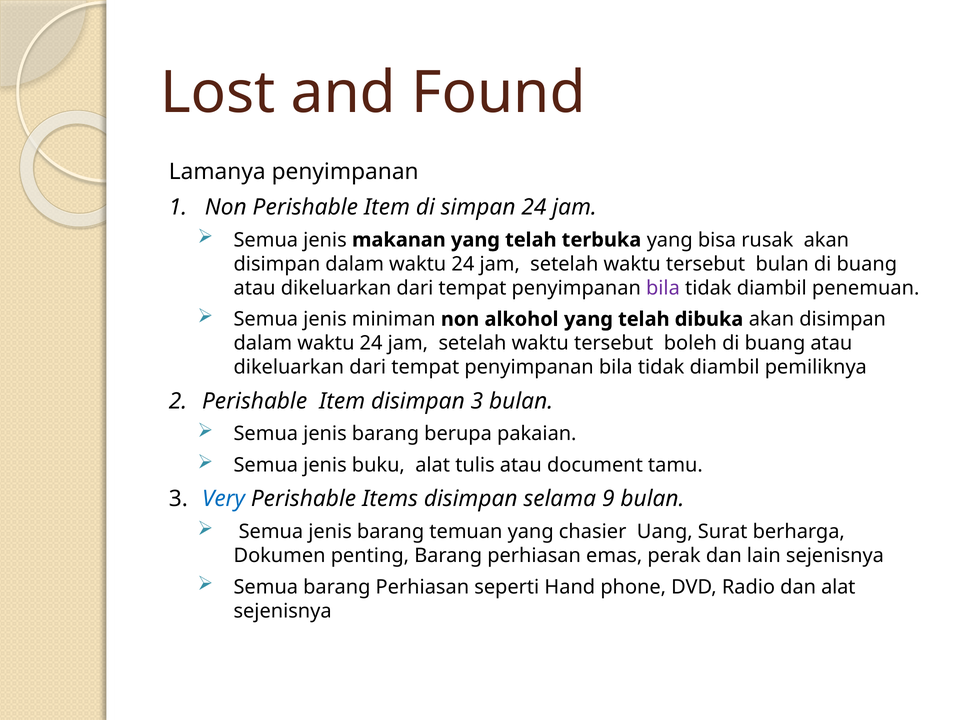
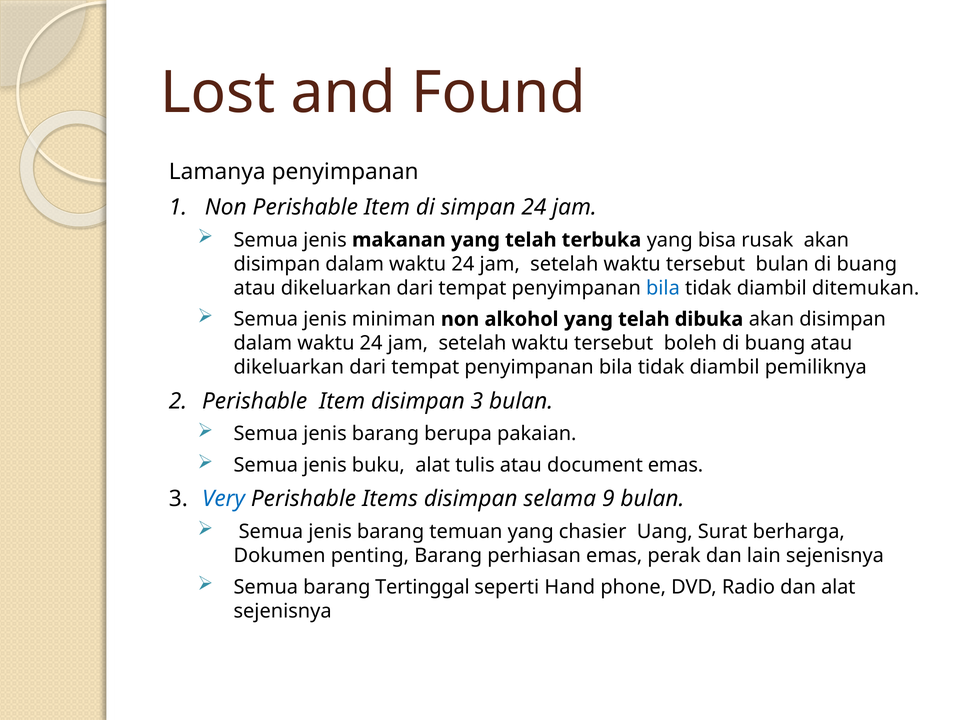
bila colour: purple -> blue (663, 288)
penemuan: penemuan -> ditemukan (866, 288)
document tamu: tamu -> emas (675, 465)
Semua barang Perhiasan: Perhiasan -> Tertinggal (422, 587)
